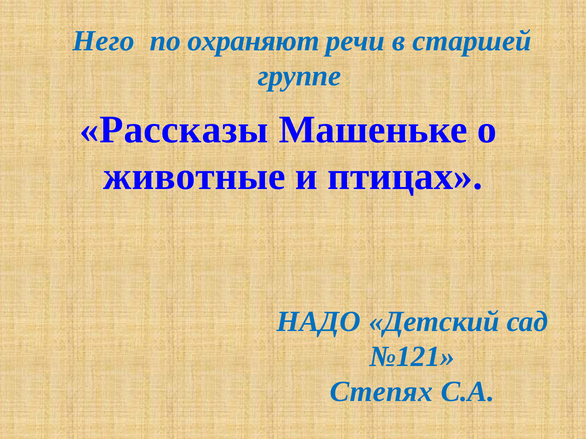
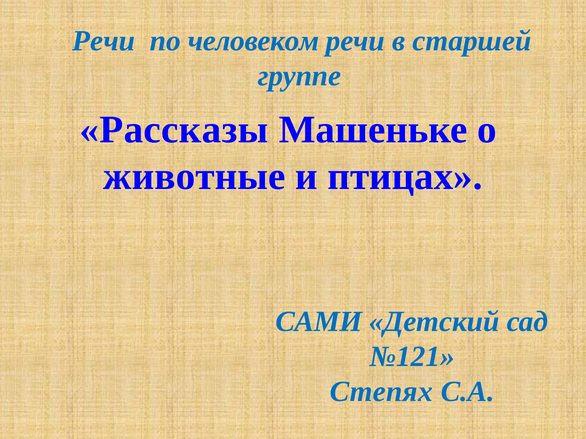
Него: Него -> Речи (104, 41)
охраняют: охраняют -> человеком (253, 41)
НАДО: НАДО -> САМИ (319, 322)
